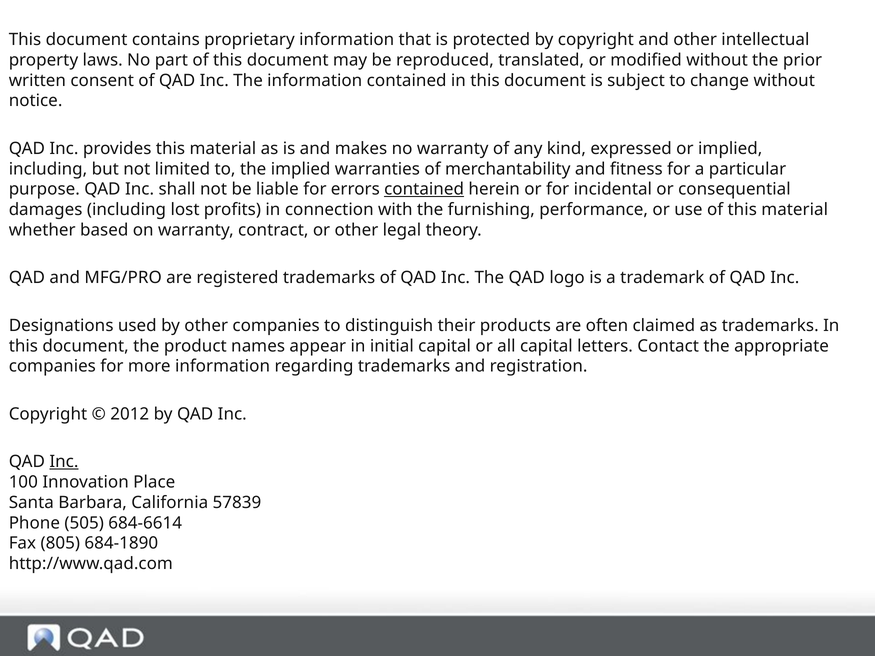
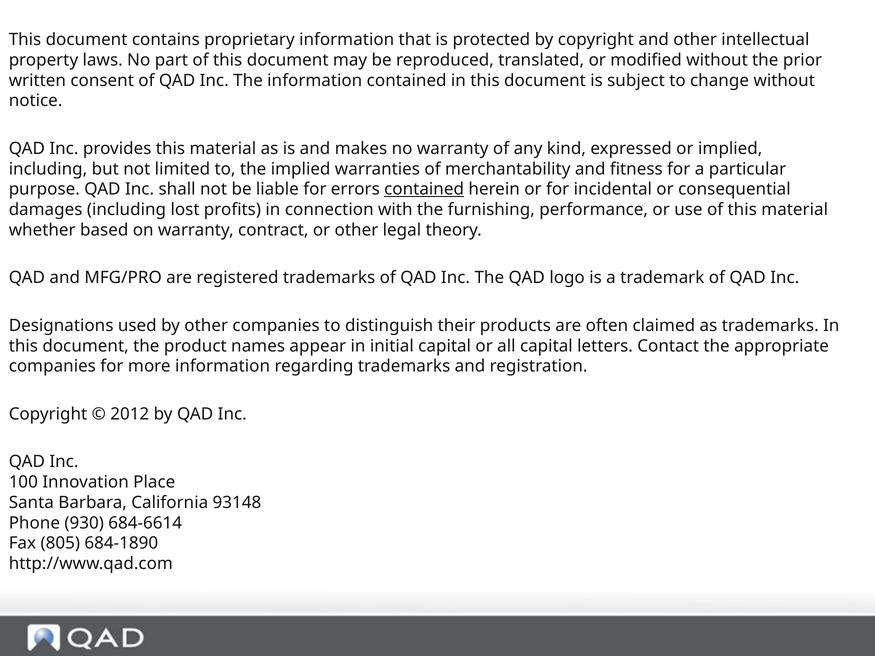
Inc underline: present -> none (64, 462)
57839: 57839 -> 93148 (237, 503)
505: 505 -> 930 (84, 523)
